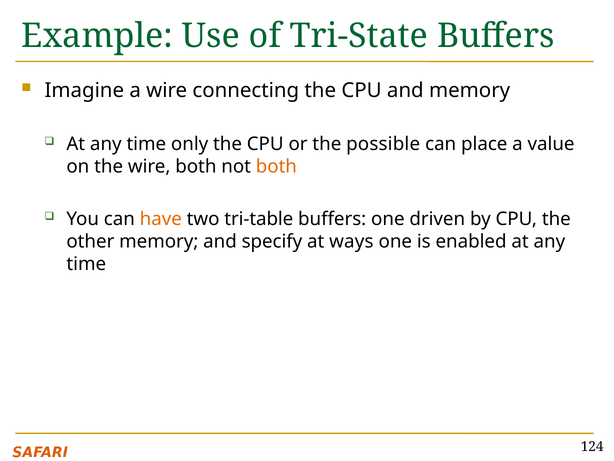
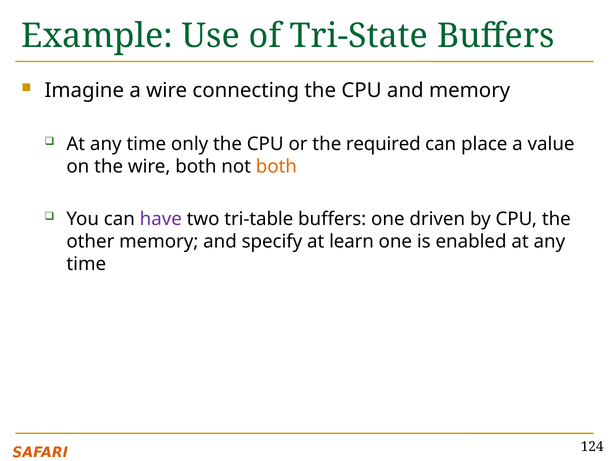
possible: possible -> required (383, 144)
have colour: orange -> purple (161, 219)
ways: ways -> learn (352, 241)
